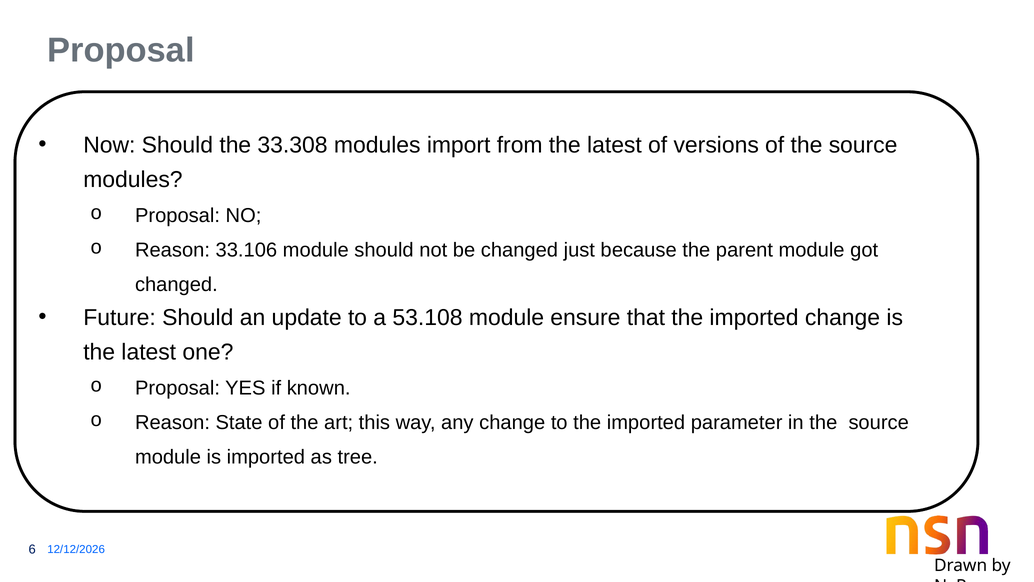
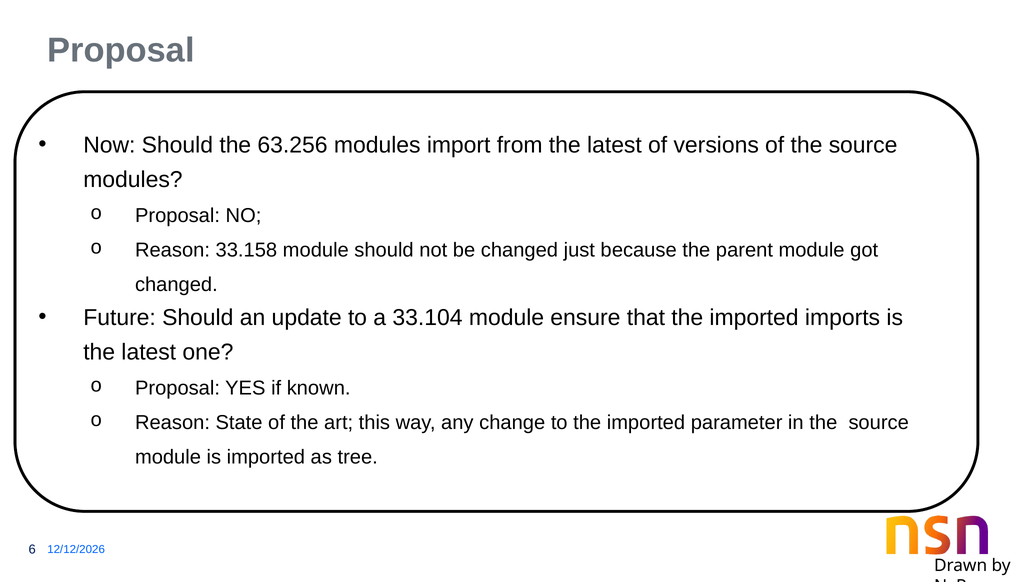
33.308: 33.308 -> 63.256 (293, 145)
33.106: 33.106 -> 33.158 (246, 250)
53.108: 53.108 -> 33.104 (428, 317)
imported change: change -> imports (843, 317)
